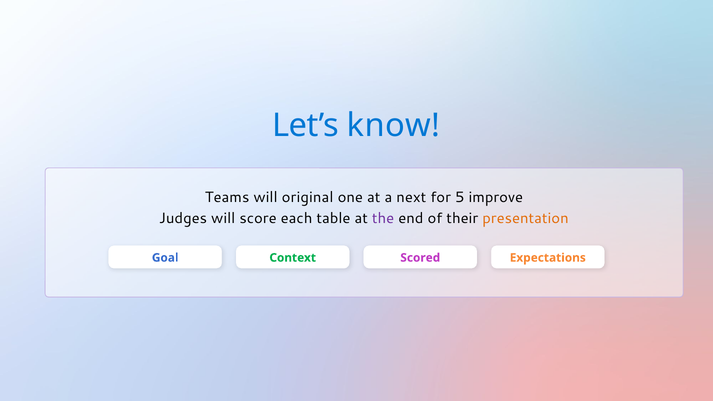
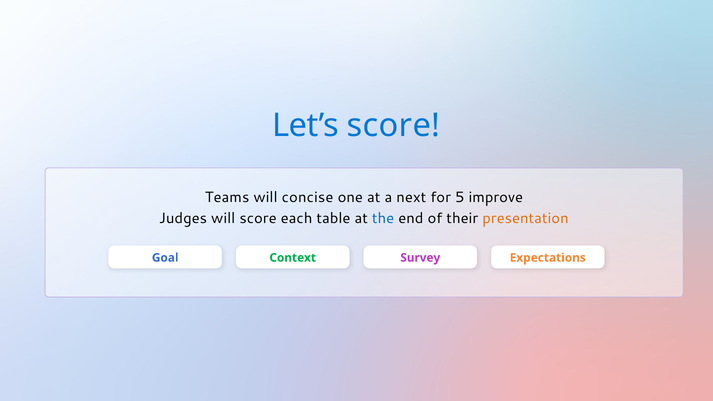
Let’s know: know -> score (394, 126)
original: original -> concise (308, 197)
the colour: purple -> blue (383, 218)
Scored: Scored -> Survey (420, 258)
